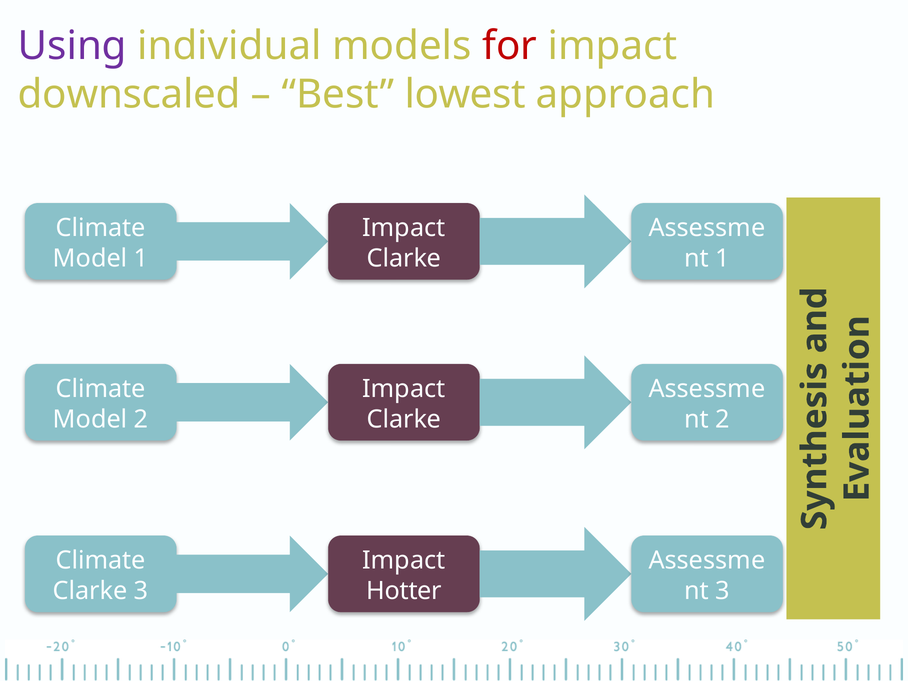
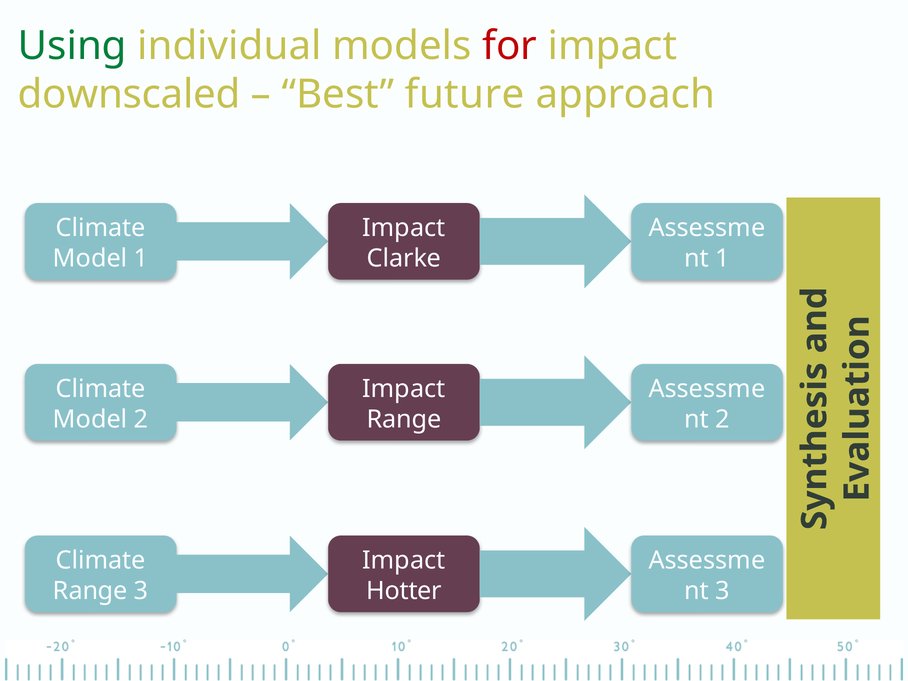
Using colour: purple -> green (72, 46)
lowest: lowest -> future (465, 94)
Clarke: Clarke -> Range (404, 419)
Clarke: Clarke -> Range (90, 591)
